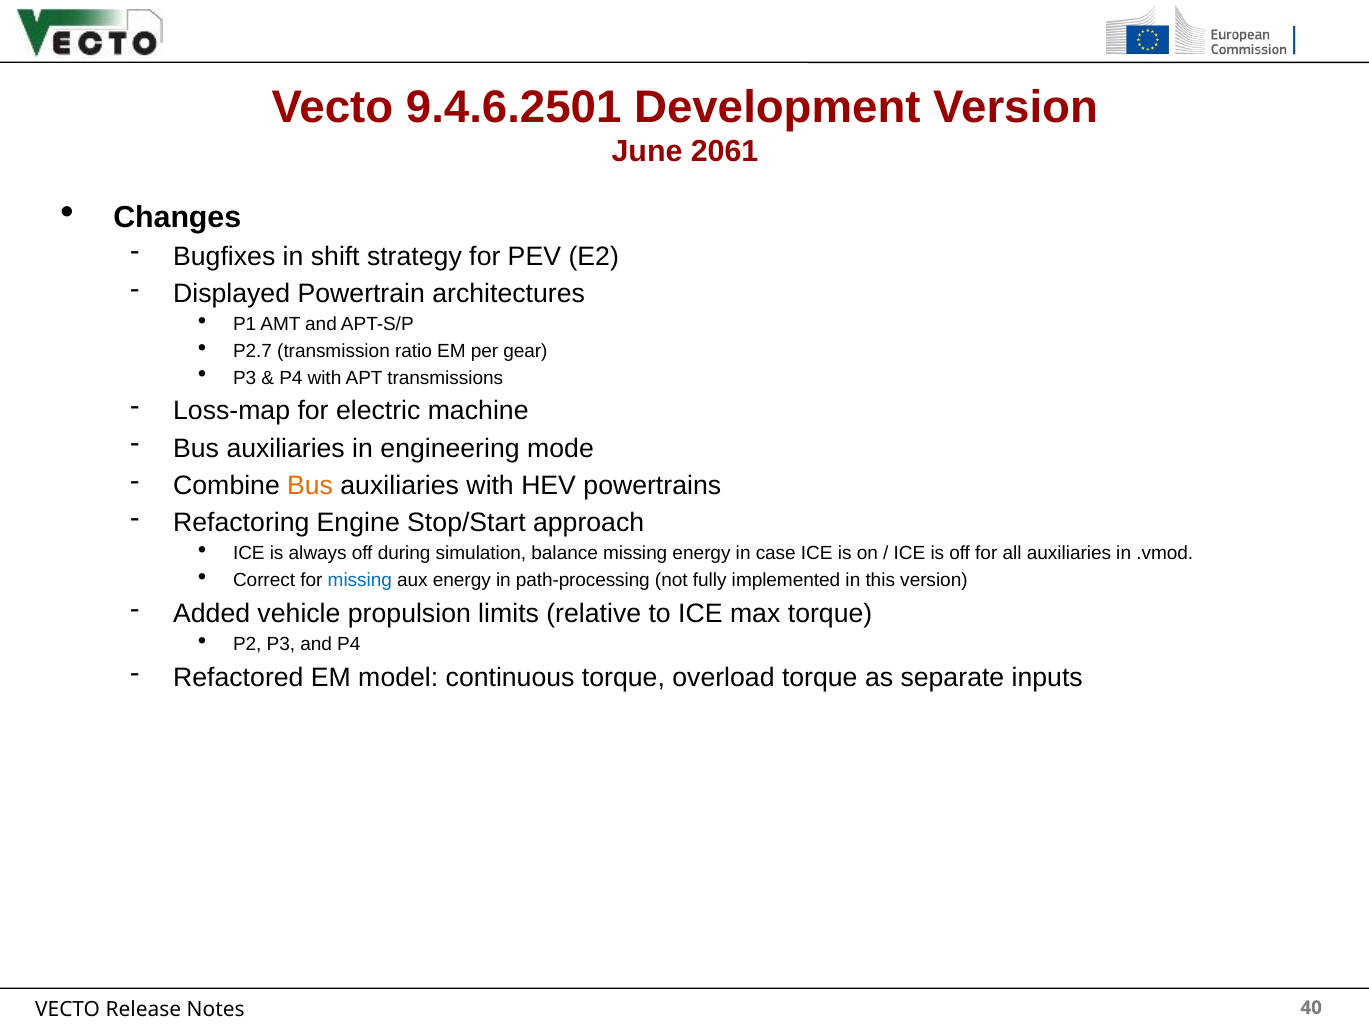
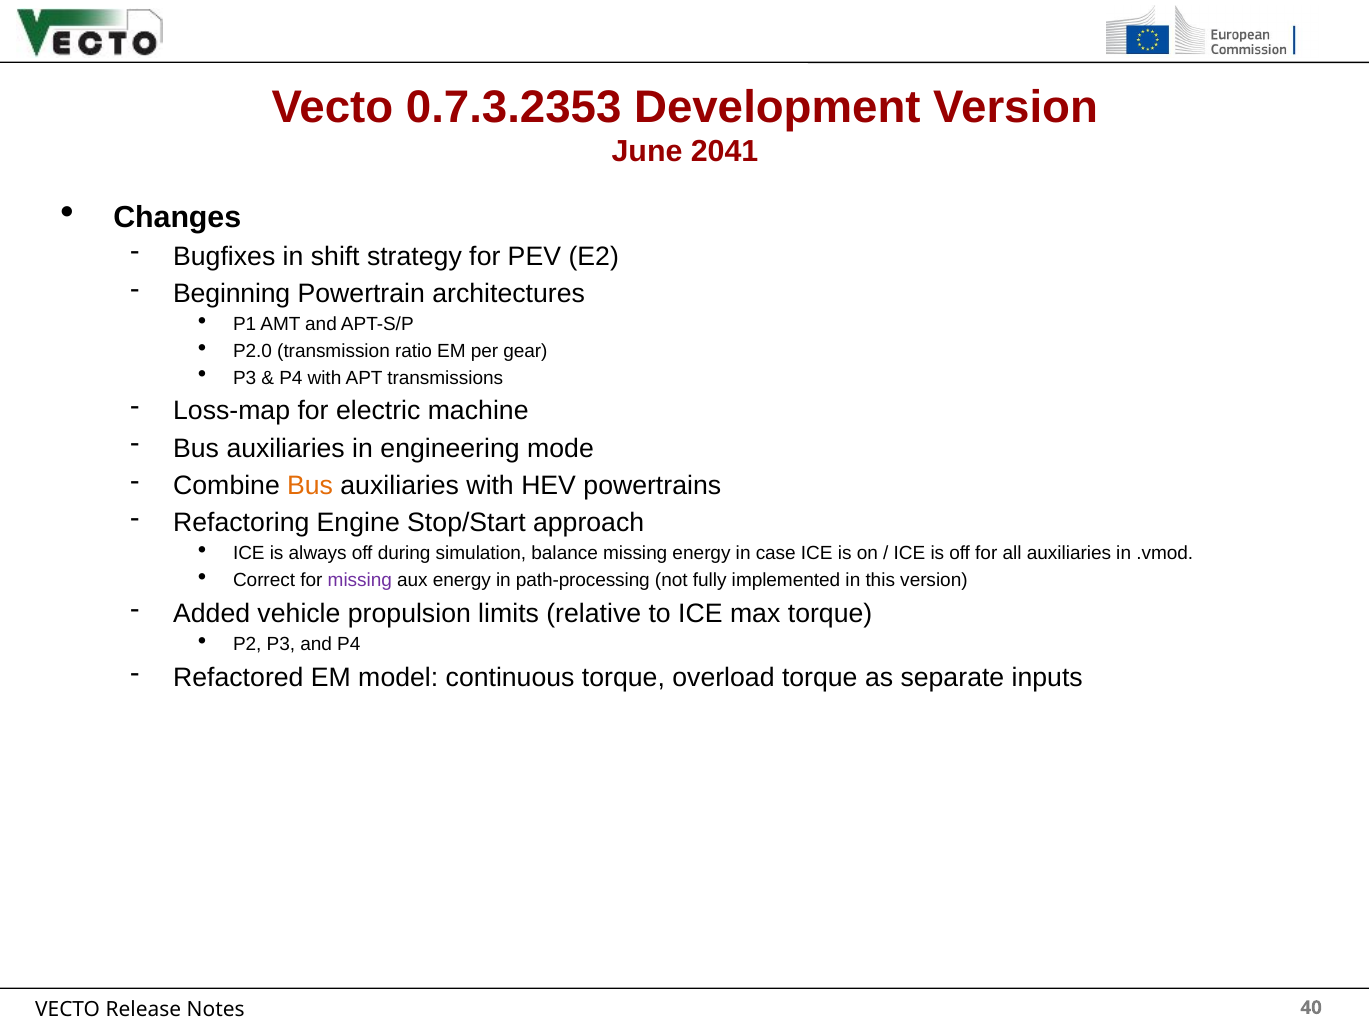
9.4.6.2501: 9.4.6.2501 -> 0.7.3.2353 (514, 107)
2061: 2061 -> 2041 (725, 152)
Displayed: Displayed -> Beginning (232, 294)
P2.7: P2.7 -> P2.0 (253, 351)
missing colour: blue -> purple (360, 580)
